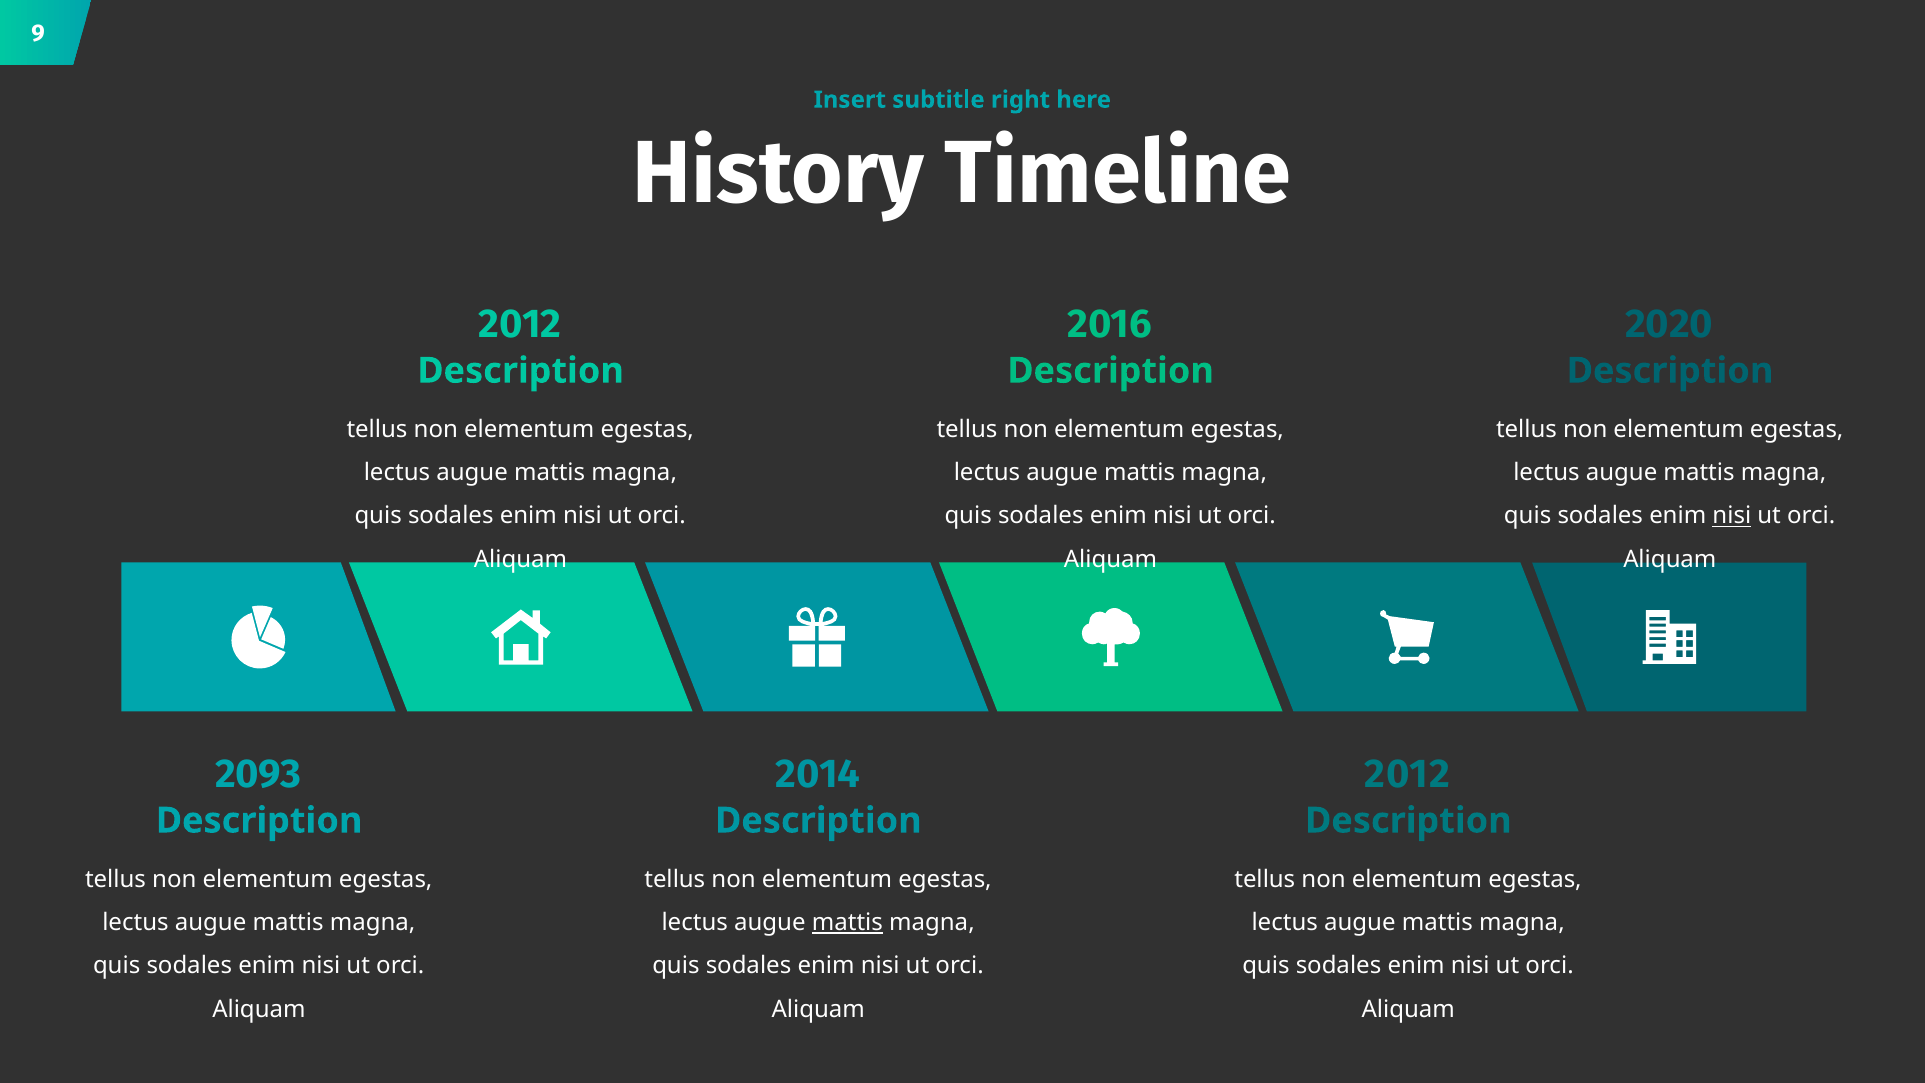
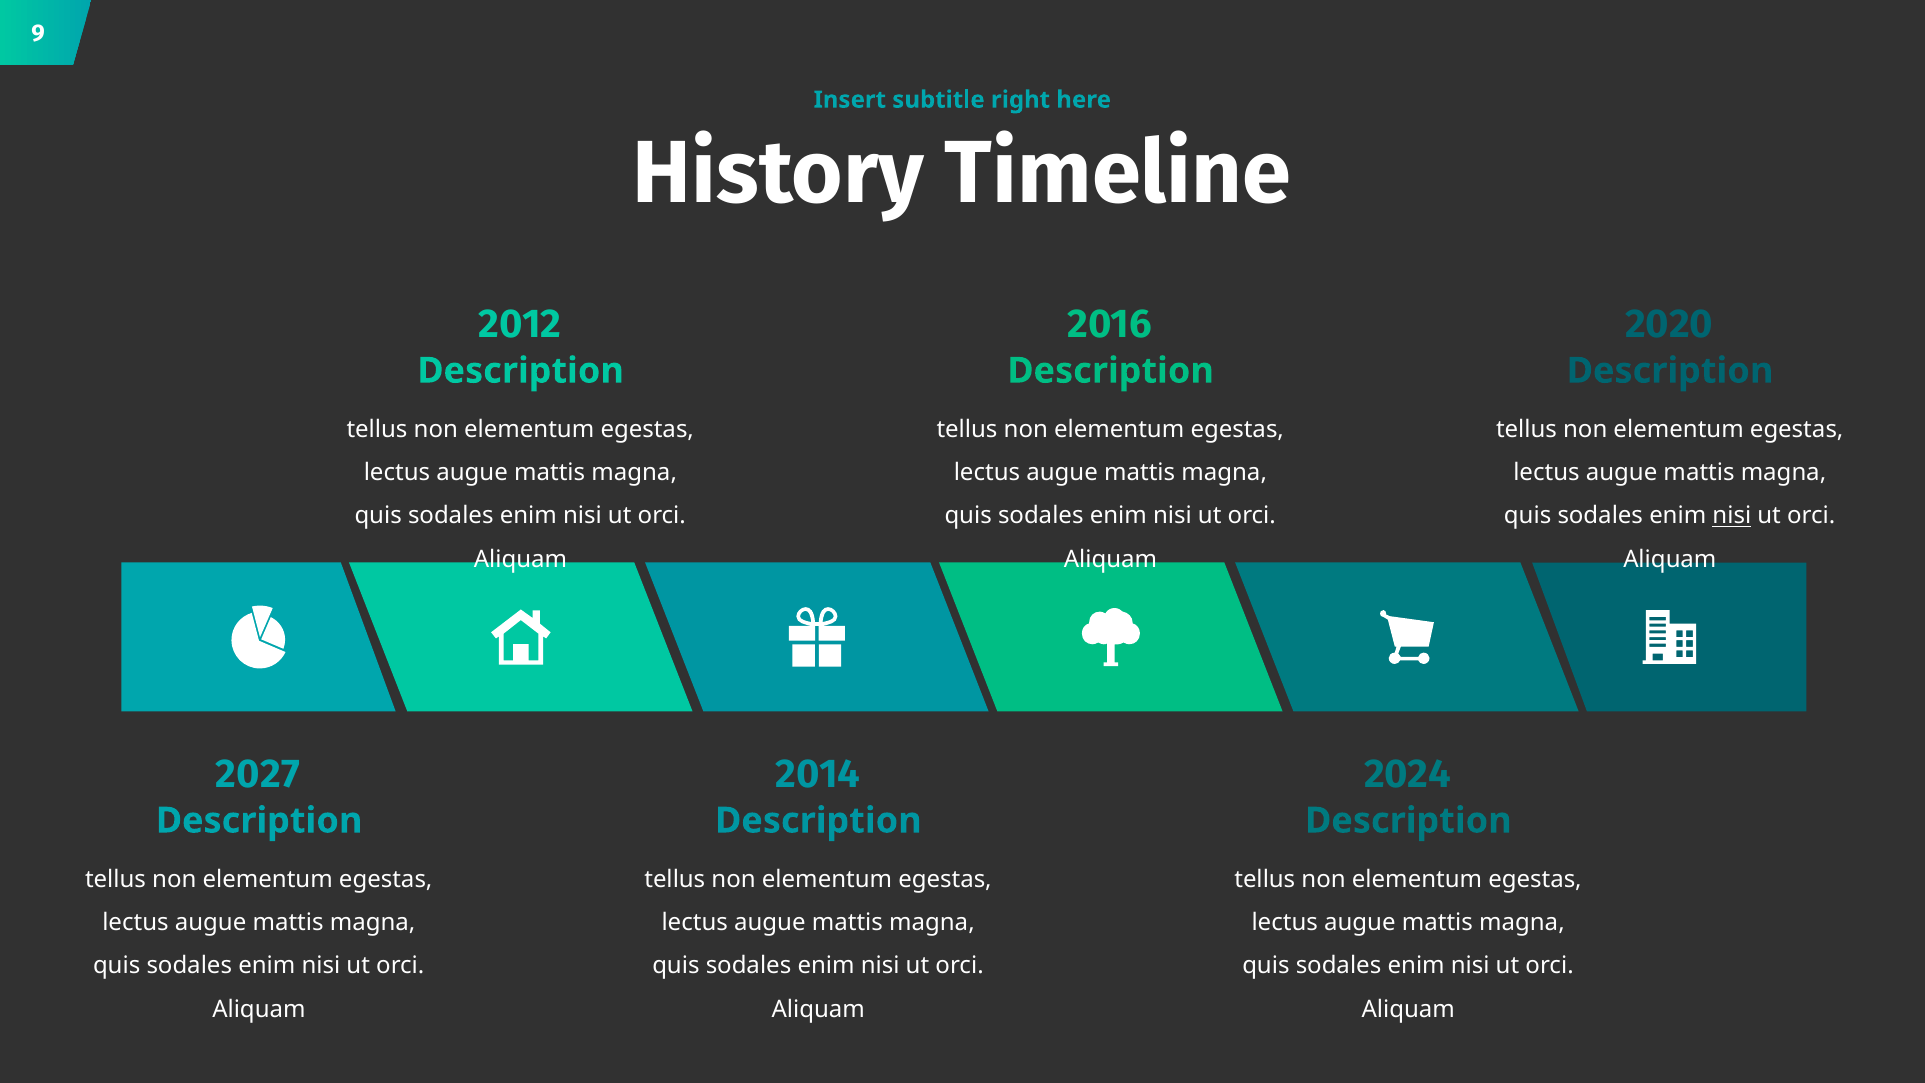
2093: 2093 -> 2027 (258, 774)
2014 2012: 2012 -> 2024 (1408, 774)
mattis underline: present -> none (847, 922)
